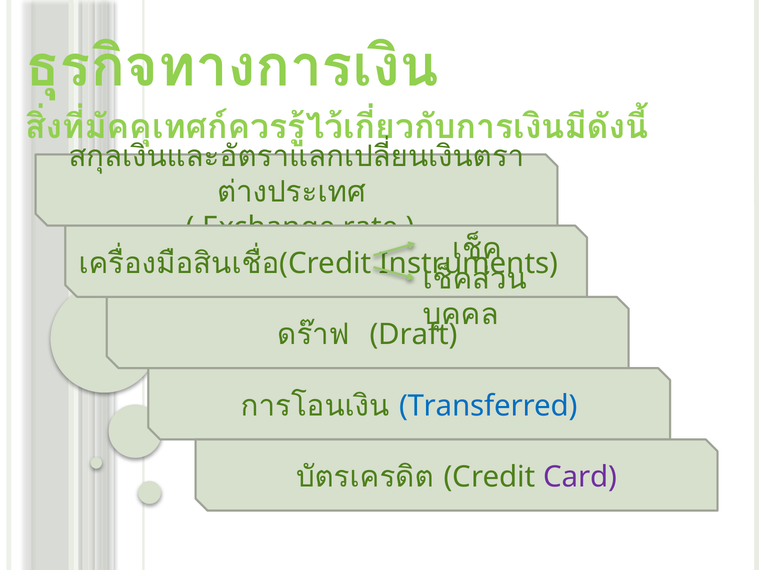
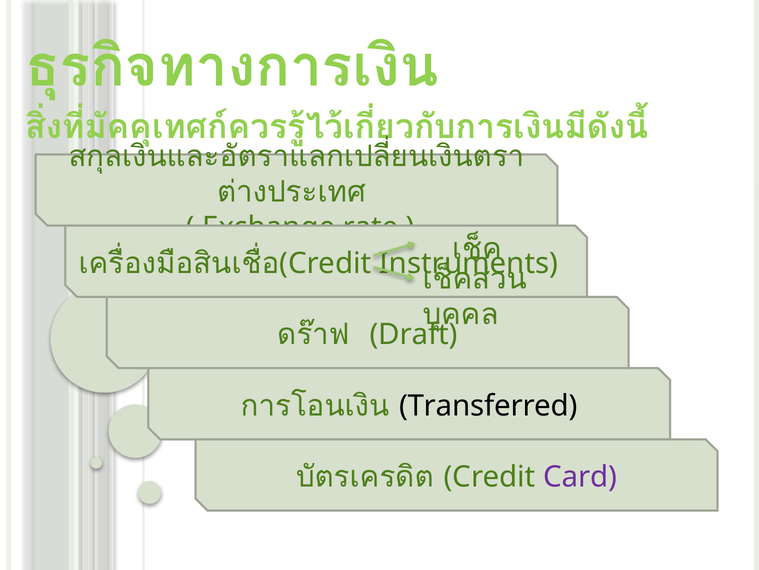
Transferred colour: blue -> black (488, 405)
